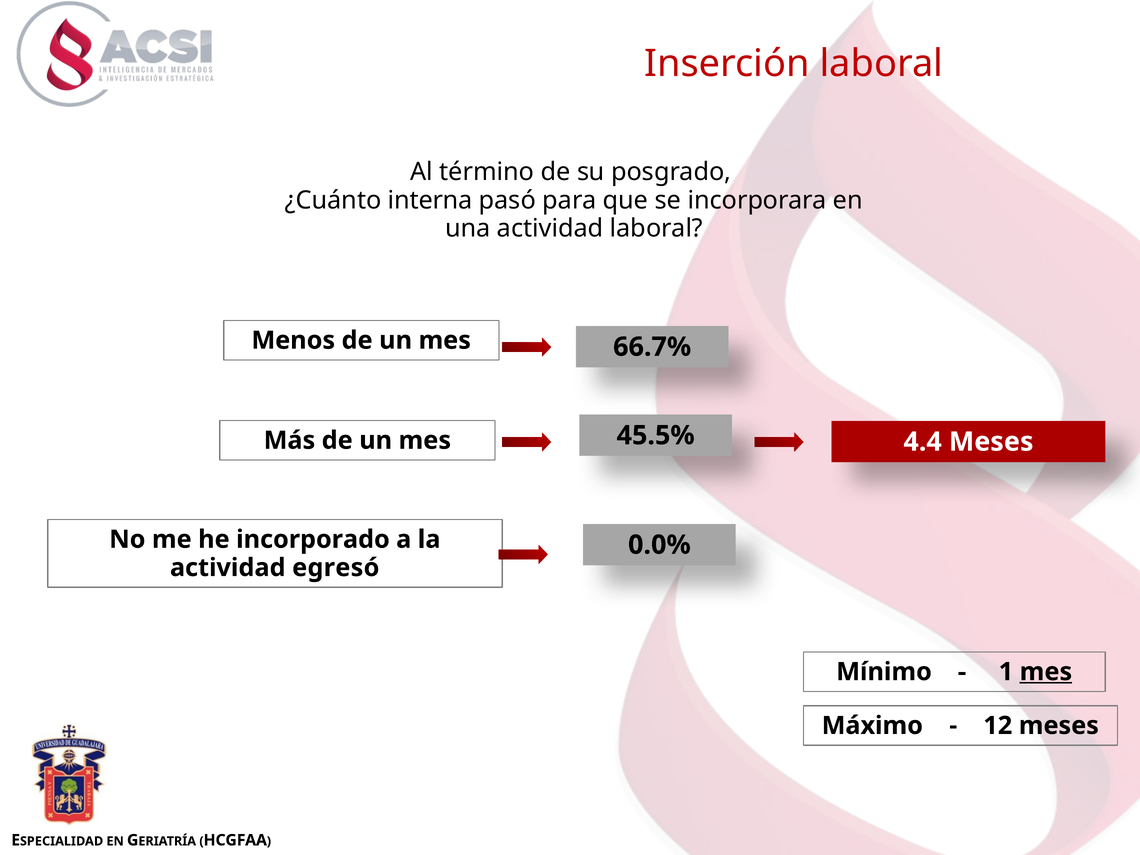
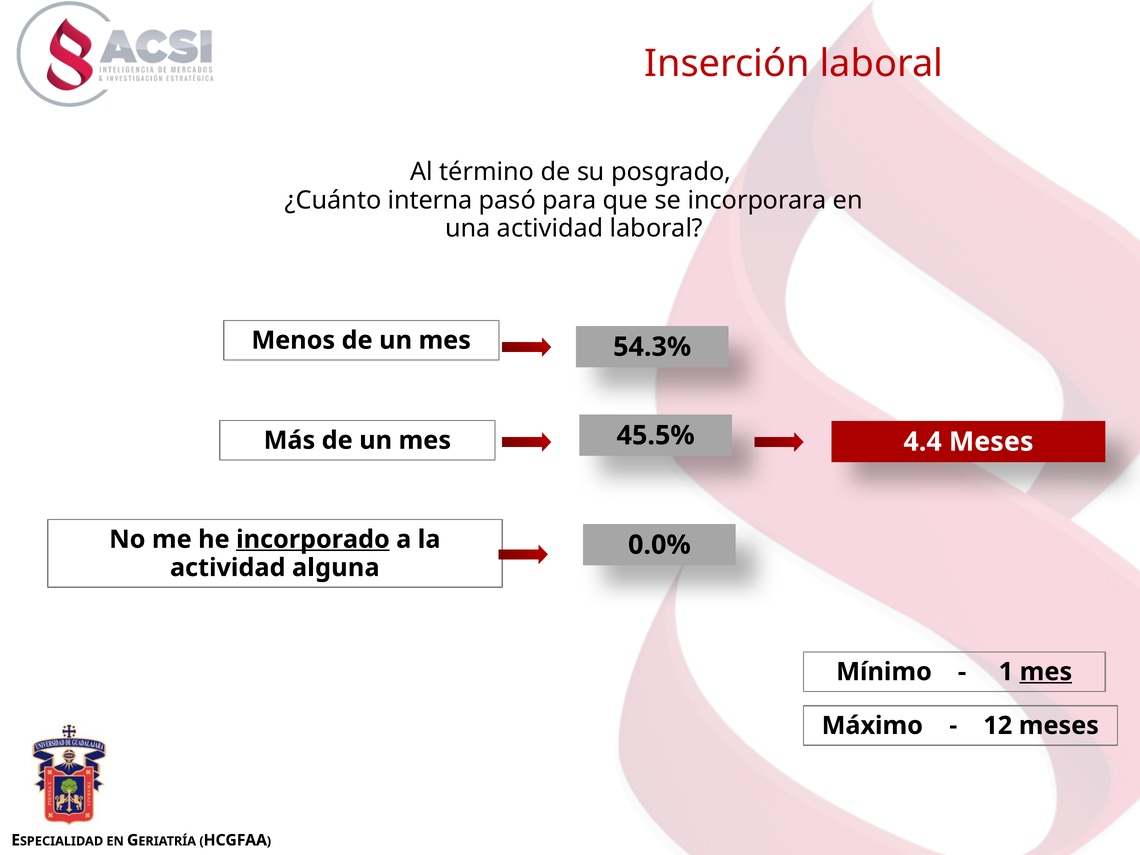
66.7%: 66.7% -> 54.3% (652, 347)
incorporado underline: none -> present (313, 539)
egresó: egresó -> alguna (336, 568)
